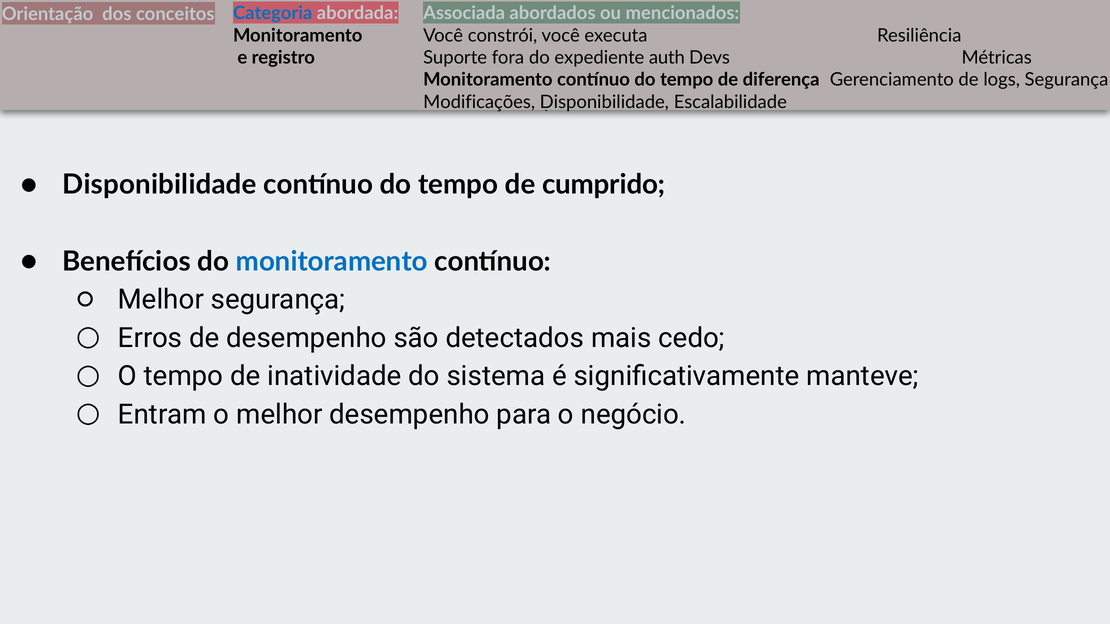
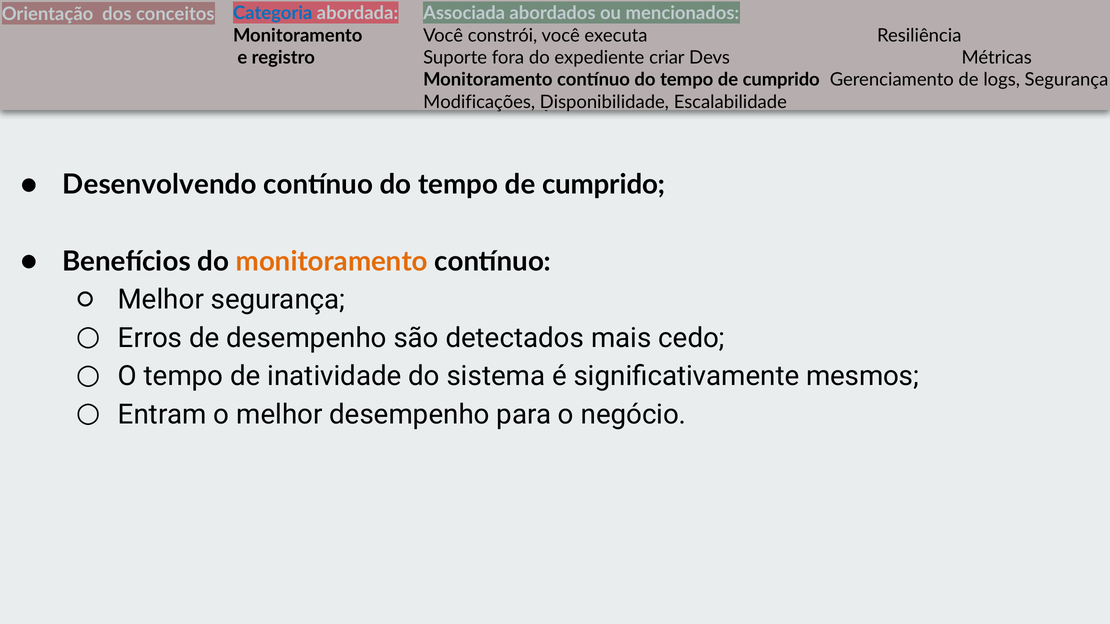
auth: auth -> criar (667, 58)
diferença: diferença -> cumprido (781, 80)
Disponibilidade: Disponibilidade -> Desenvolvendo (160, 185)
monitoramento colour: blue -> orange (332, 262)
manteve: manteve -> mesmos (863, 376)
